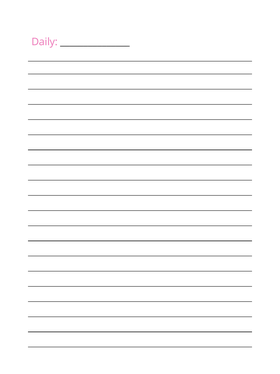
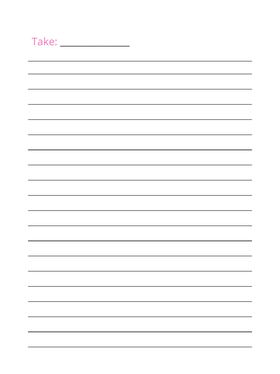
Daily: Daily -> Take (45, 42)
